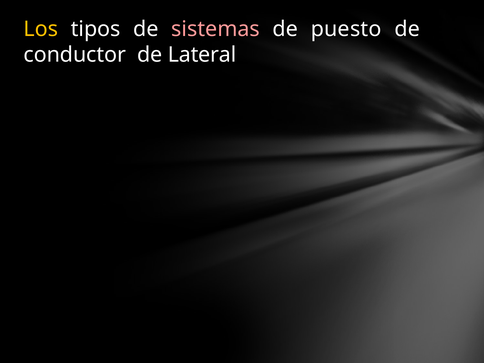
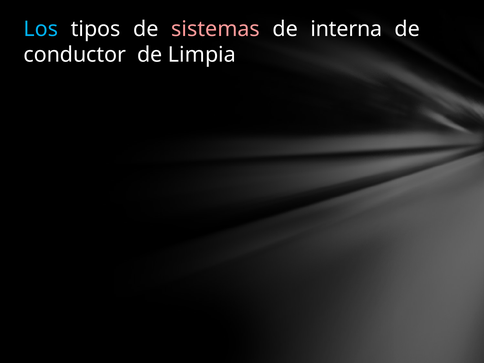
Los colour: yellow -> light blue (41, 29)
puesto: puesto -> interna (346, 29)
Lateral: Lateral -> Limpia (202, 55)
